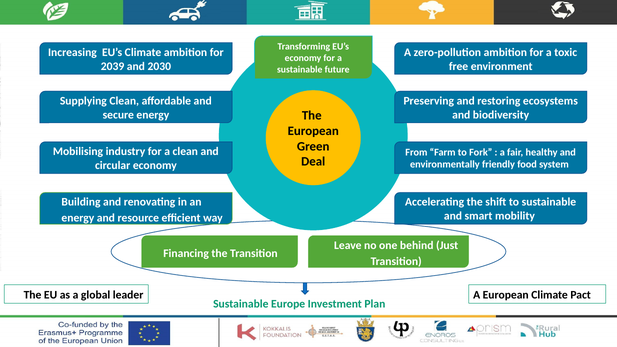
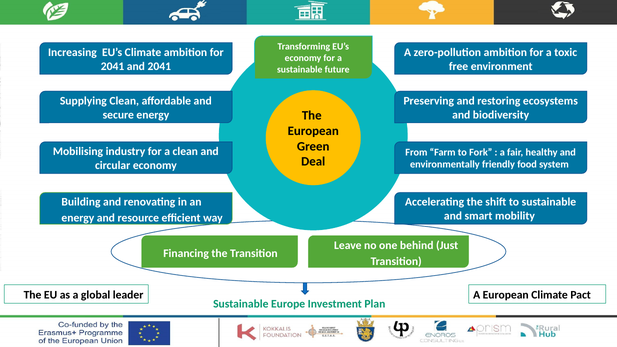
2039: 2039 -> 2041 (113, 66)
and 2030: 2030 -> 2041 (159, 66)
